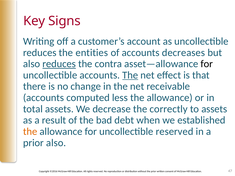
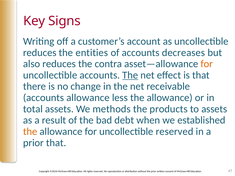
reduces underline: present -> none (59, 64)
for colour: black -> orange (207, 64)
accounts computed: computed -> allowance (88, 98)
decrease: decrease -> methods (112, 109)
correctly: correctly -> products (169, 109)
prior also: also -> that (56, 143)
